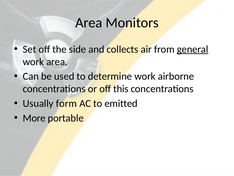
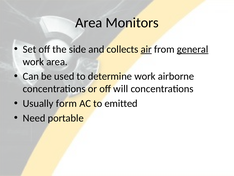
air underline: none -> present (146, 49)
this: this -> will (121, 89)
More: More -> Need (34, 118)
